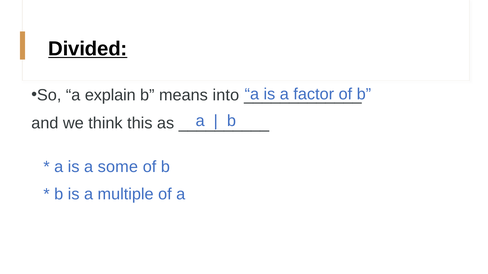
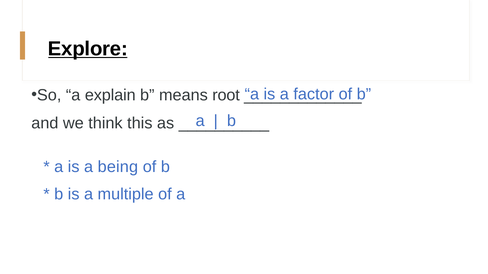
Divided: Divided -> Explore (88, 49)
into: into -> root (226, 95)
some: some -> being (118, 167)
